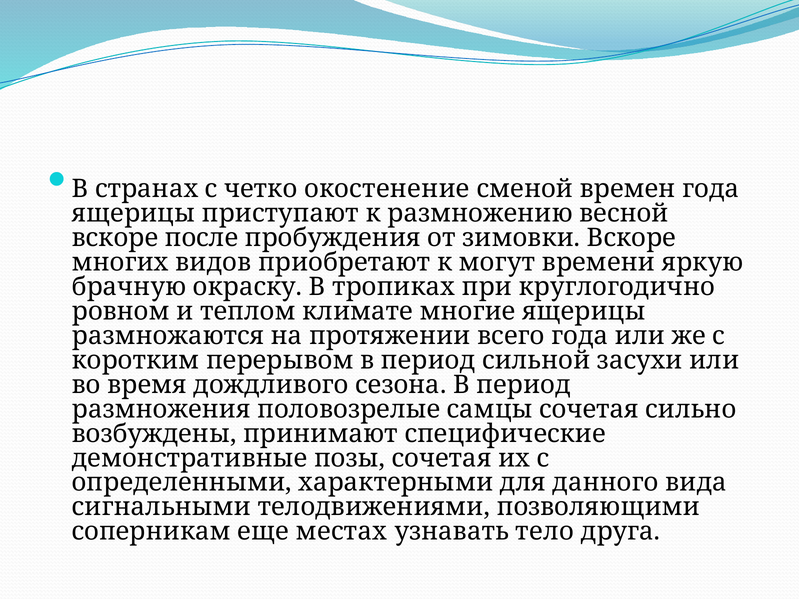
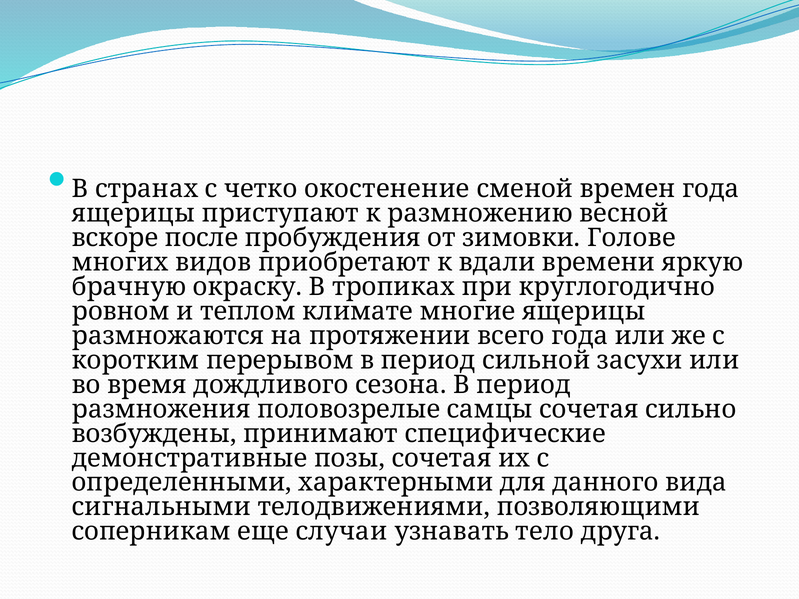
зимовки Вскоре: Вскоре -> Голове (631, 238)
могут: могут -> вдали (497, 263)
местах: местах -> случаи (342, 532)
